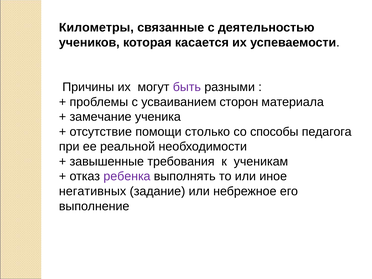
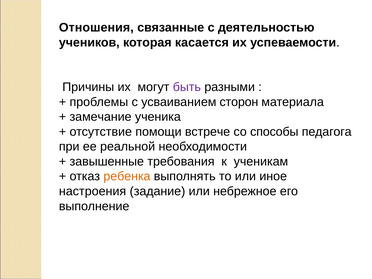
Километры: Километры -> Отношения (96, 28)
столько: столько -> встрече (208, 132)
ребенка colour: purple -> orange (127, 176)
негативных: негативных -> настроения (93, 191)
